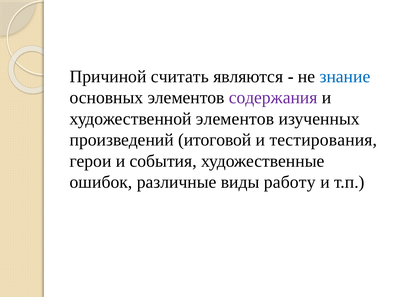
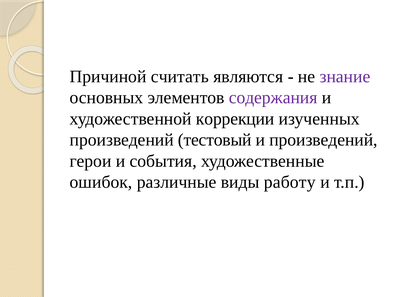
знание colour: blue -> purple (345, 76)
художественной элементов: элементов -> коррекции (235, 119)
итоговой: итоговой -> тестовый (215, 140)
и тестирования: тестирования -> произведений (323, 140)
